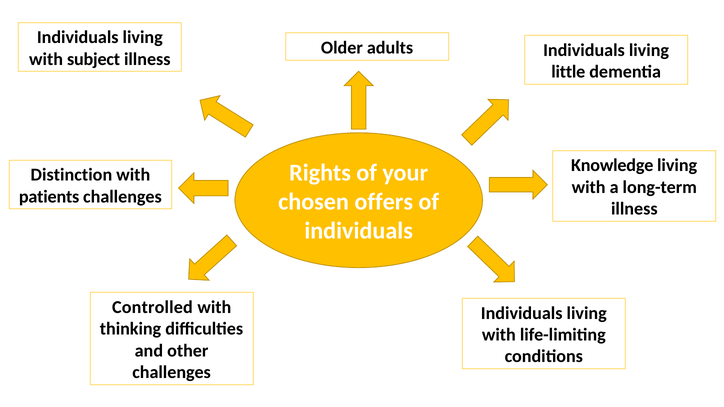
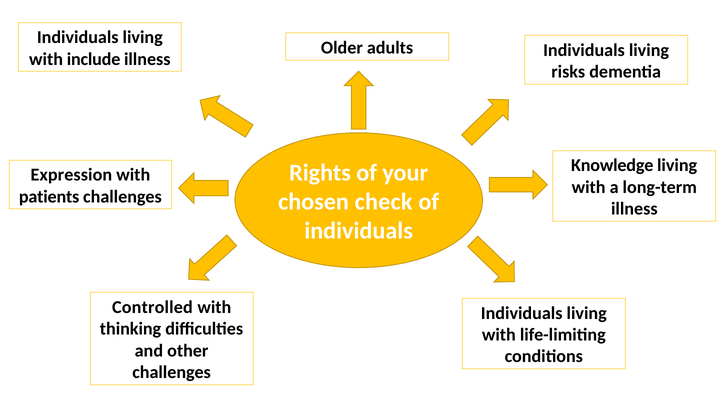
subject: subject -> include (94, 59)
little: little -> risks (568, 72)
Distinction: Distinction -> Expression (71, 175)
offers: offers -> check (384, 202)
